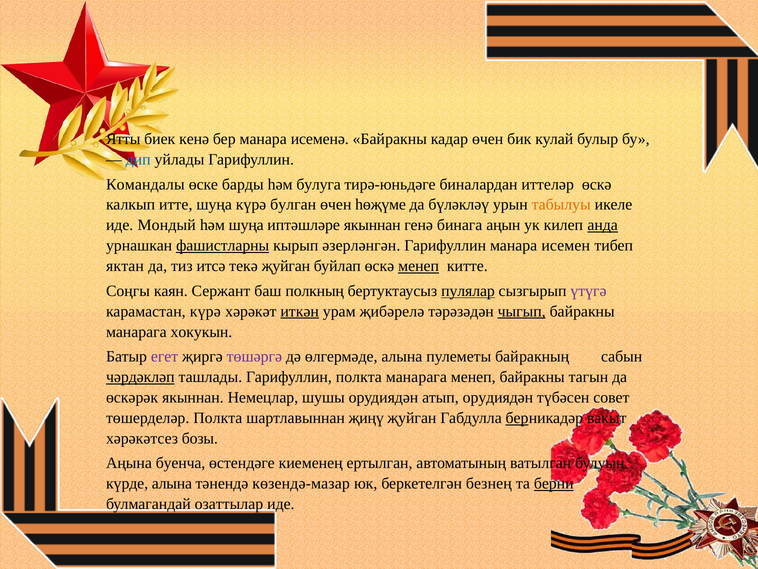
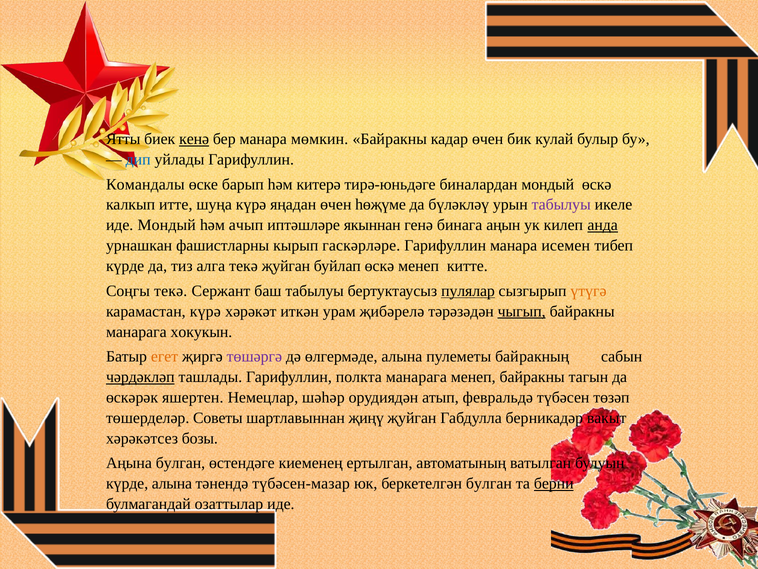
кенә underline: none -> present (194, 139)
исеменә: исеменә -> мөмкин (320, 139)
барды: барды -> барып (243, 184)
булуга: булуга -> китерә (319, 184)
биналардан иттеләр: иттеләр -> мондый (548, 184)
булган: булган -> яңадан (293, 205)
табылуы colour: orange -> purple (561, 205)
һәм шуңа: шуңа -> ачып (246, 225)
фашистларны underline: present -> none (223, 245)
әзерләнгән: әзерләнгән -> гаскәрләре (361, 245)
яктан: яктан -> күрде (125, 266)
итсә: итсә -> алга (211, 266)
менеп underline: present -> none (419, 266)
Соңгы каян: каян -> текә (171, 291)
баш полкның: полкның -> табылуы (315, 291)
үтүгә colour: purple -> orange (588, 291)
иткән underline: present -> none (300, 311)
егет colour: purple -> orange (165, 356)
өскәрәк якыннан: якыннан -> яшертен (193, 397)
шушы: шушы -> шәһәр (323, 397)
атып орудиядән: орудиядән -> февральдә (498, 397)
совет: совет -> төзәп (611, 397)
төшерделәр Полкта: Полкта -> Советы (218, 418)
бер underline: present -> none (517, 418)
Аңына буенча: буенча -> булган (180, 463)
көзендә-мазар: көзендә-мазар -> түбәсен-мазар (301, 483)
беркетелгән безнең: безнең -> булган (489, 483)
